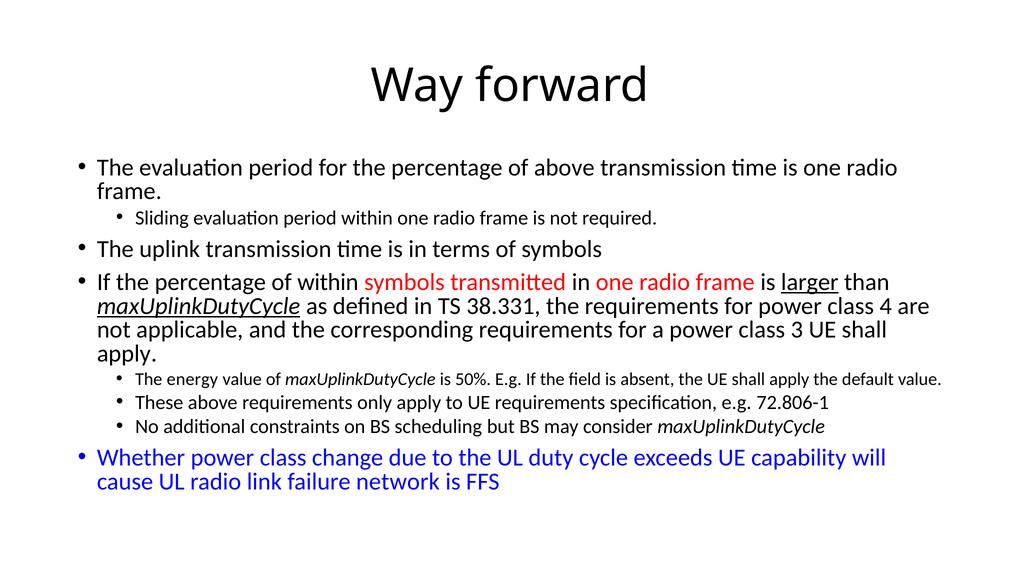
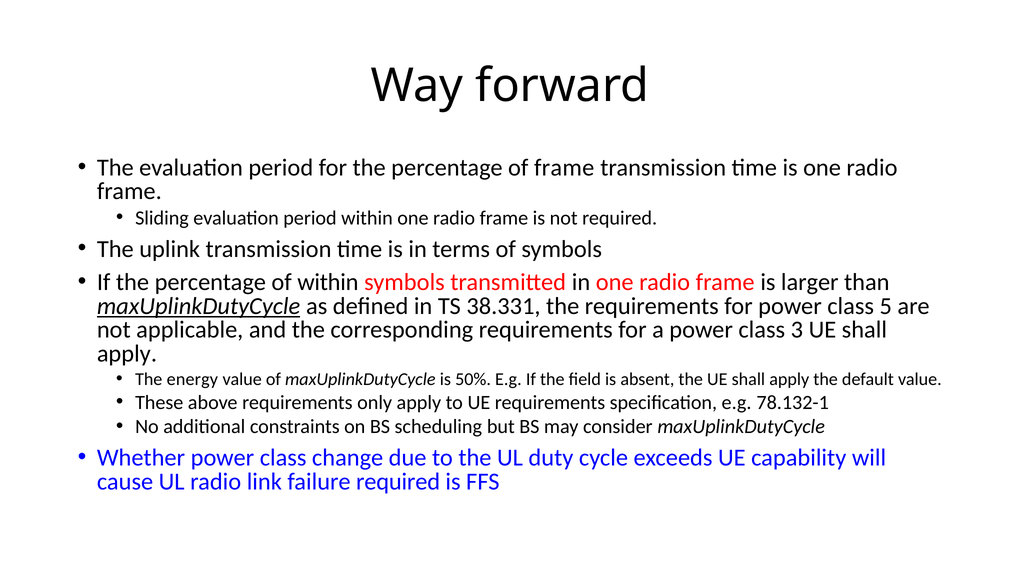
of above: above -> frame (564, 167)
larger underline: present -> none (810, 282)
4: 4 -> 5 (886, 306)
72.806-1: 72.806-1 -> 78.132-1 (793, 402)
failure network: network -> required (398, 481)
